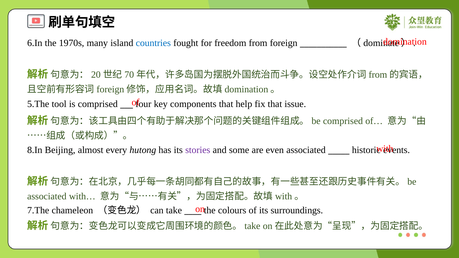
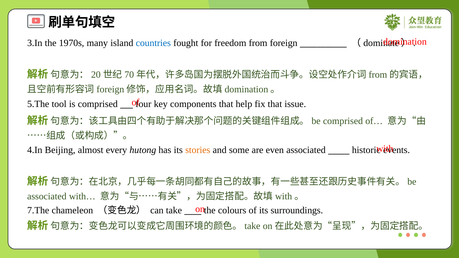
6.In: 6.In -> 3.In (35, 43)
8.In: 8.In -> 4.In (35, 150)
stories colour: purple -> orange (198, 150)
